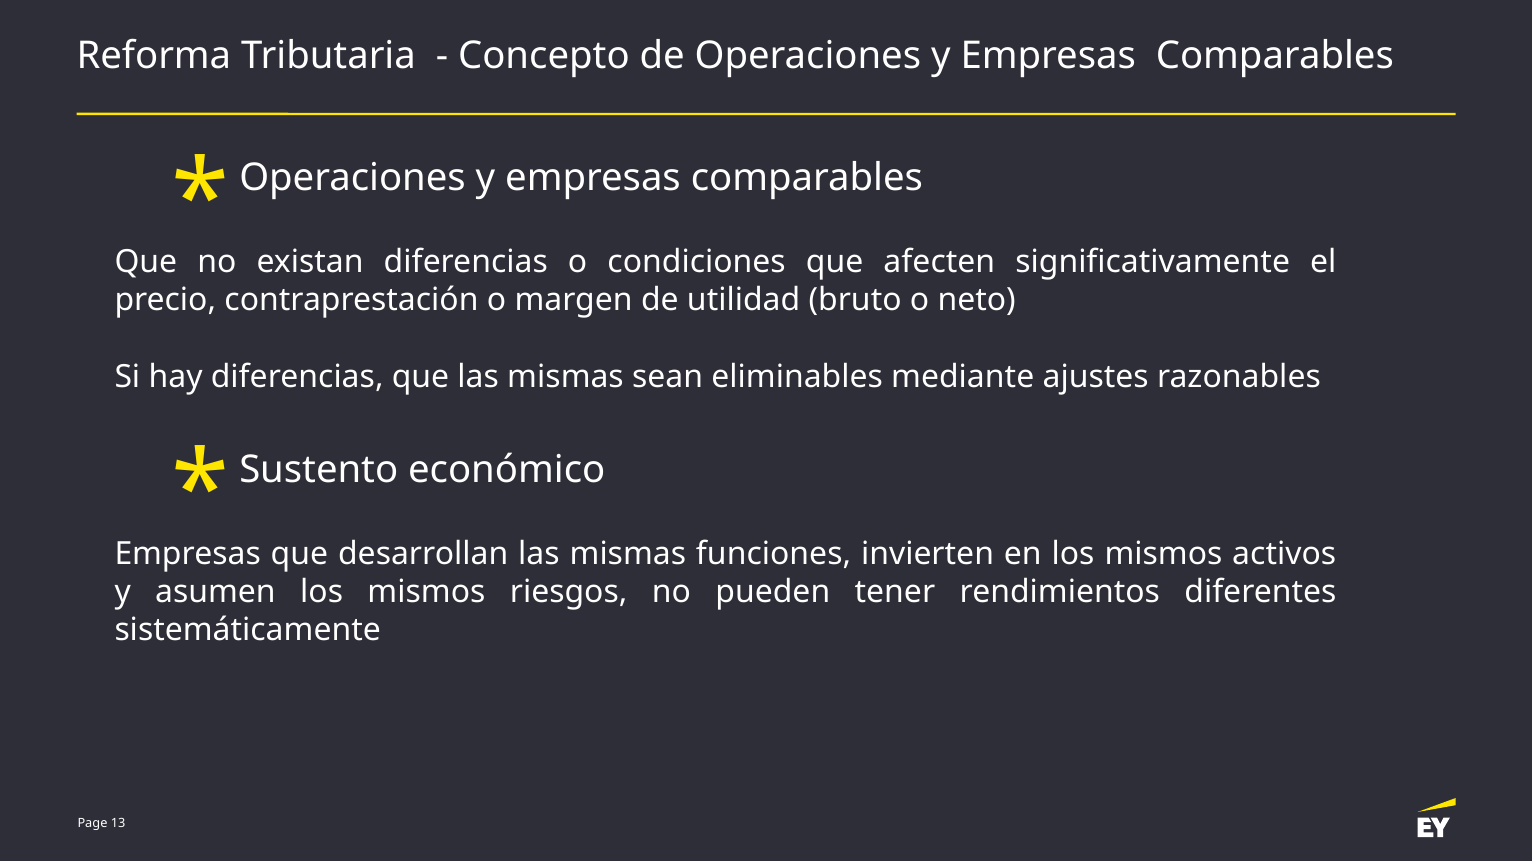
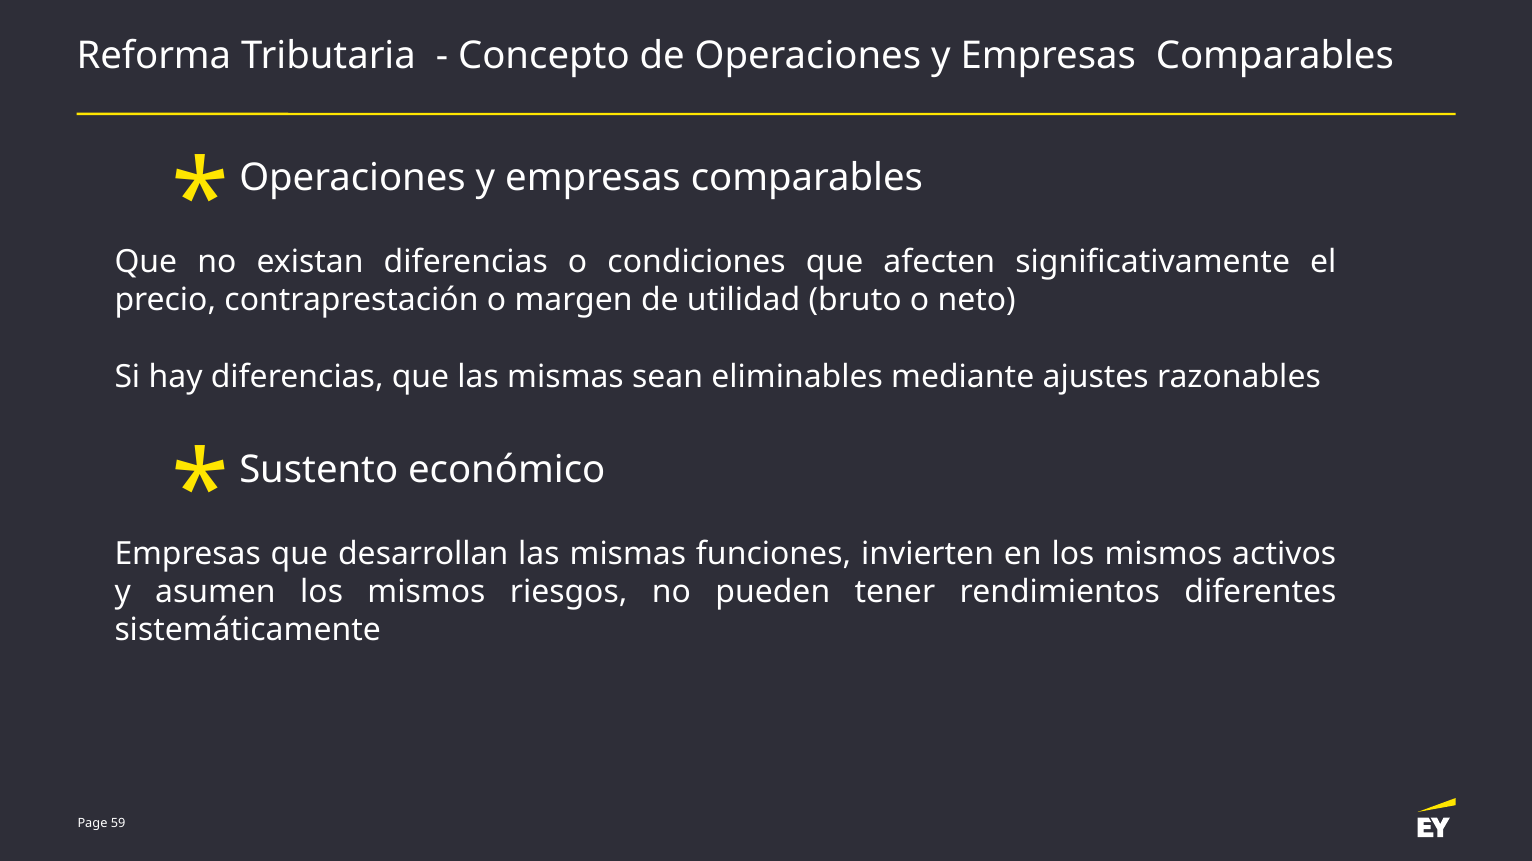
13: 13 -> 59 (118, 824)
